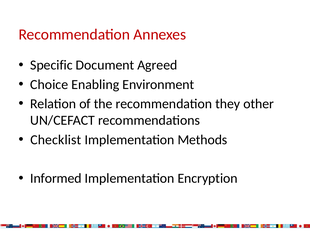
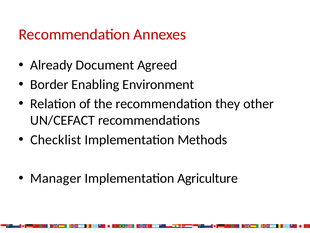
Specific: Specific -> Already (51, 65)
Choice: Choice -> Border (49, 84)
Informed: Informed -> Manager (56, 178)
Encryption: Encryption -> Agriculture (208, 178)
